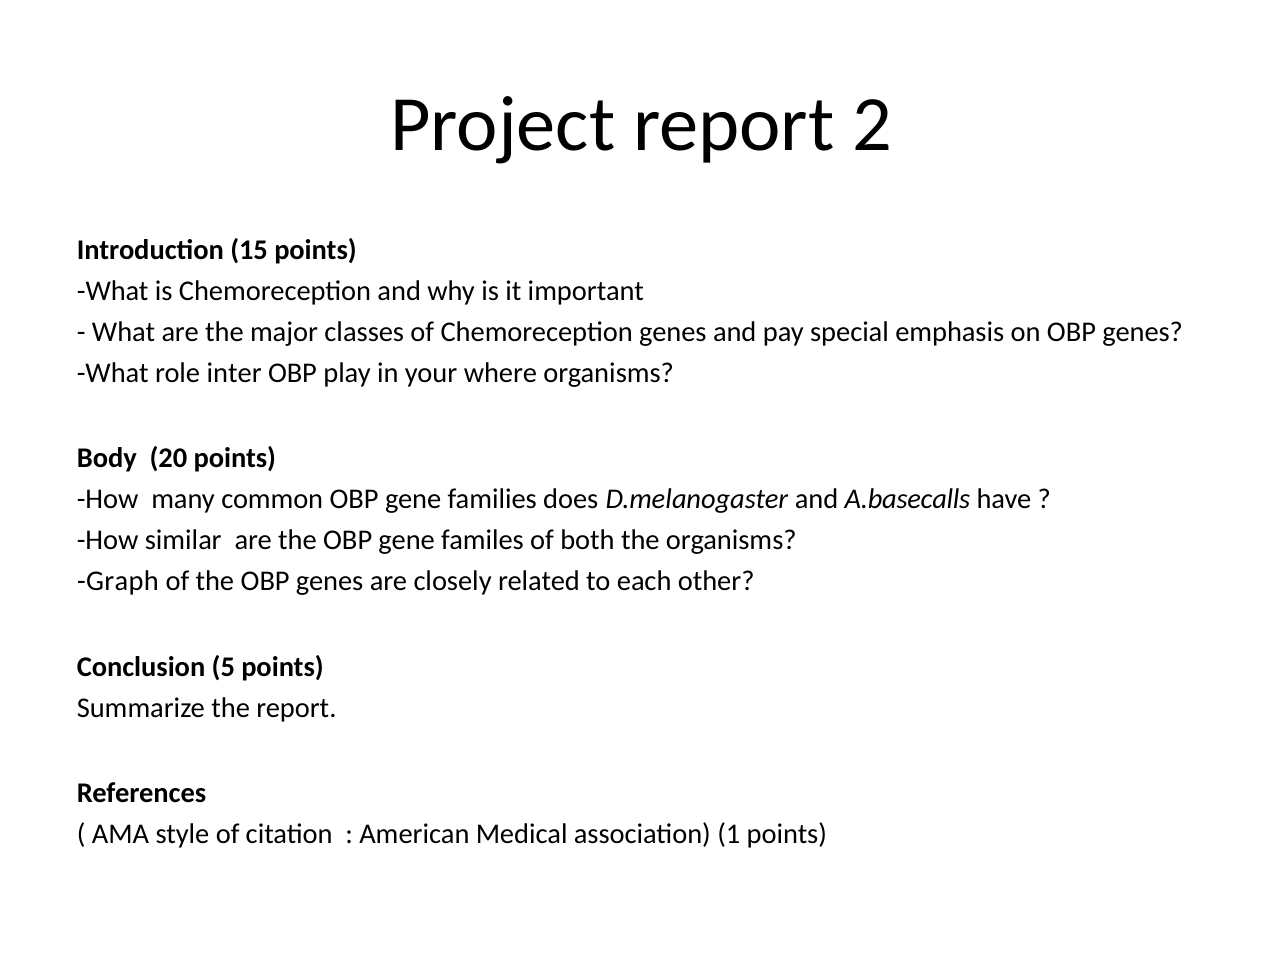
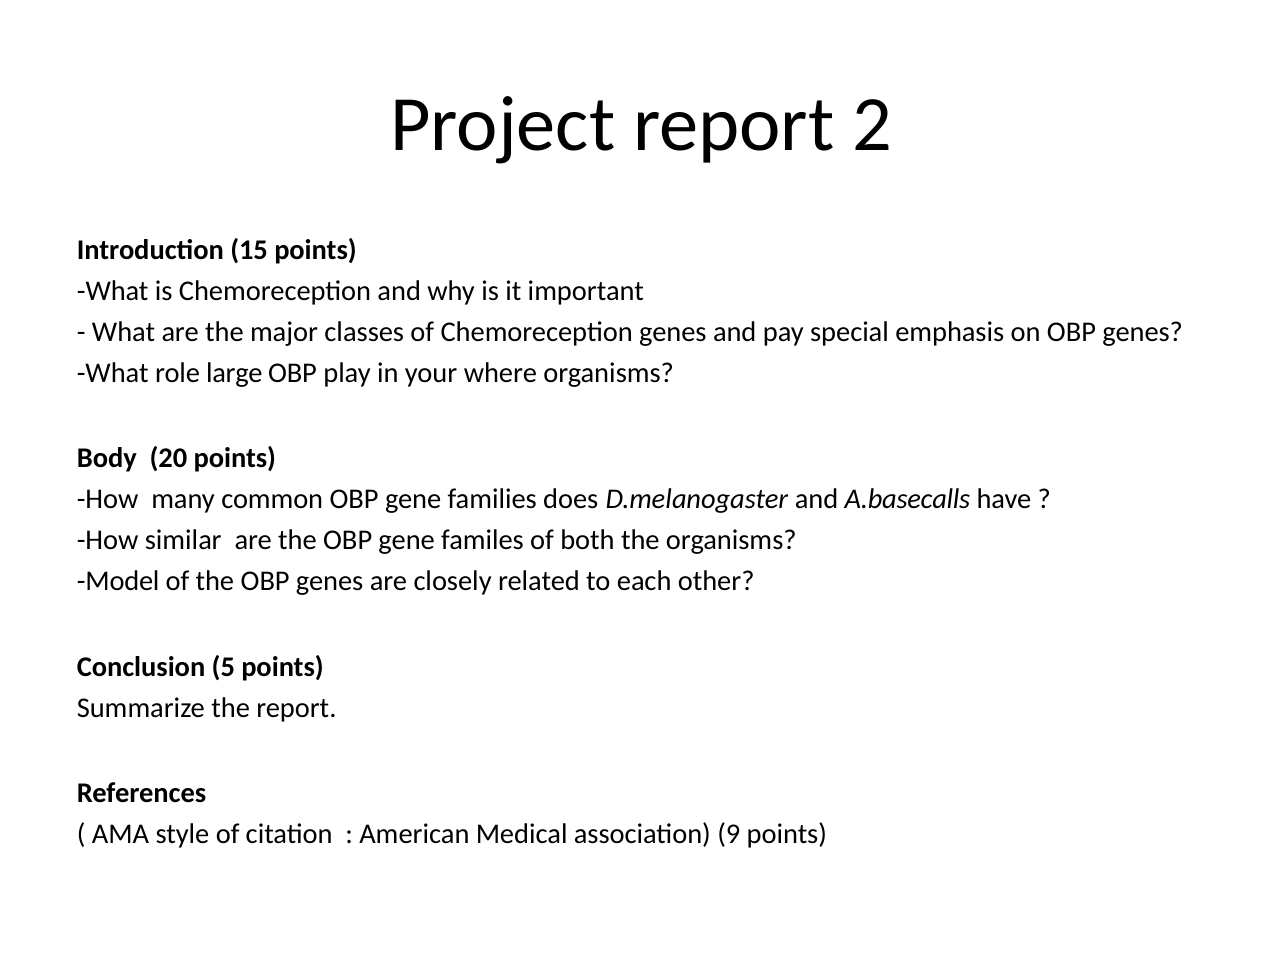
inter: inter -> large (234, 373)
Graph: Graph -> Model (118, 582)
1: 1 -> 9 (729, 835)
